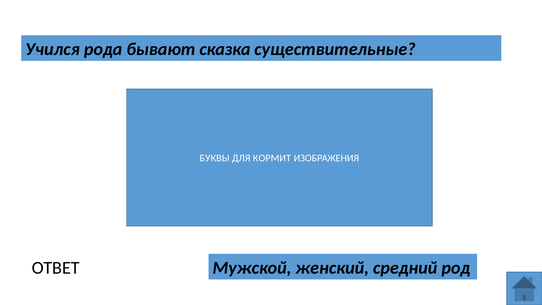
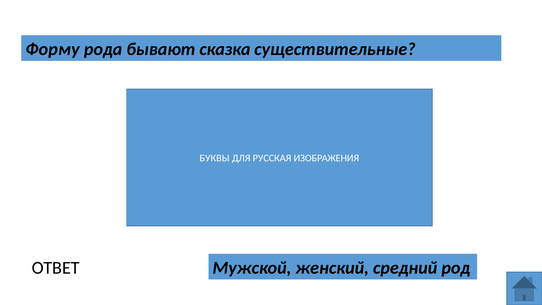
Учился: Учился -> Форму (52, 49)
КОРМИТ: КОРМИТ -> РУССКАЯ (272, 158)
